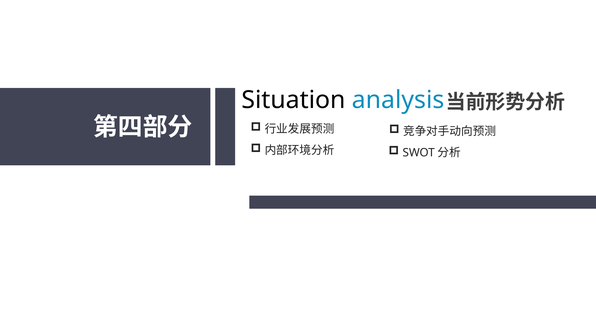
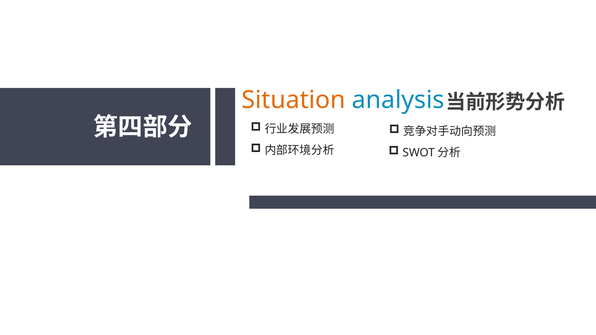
Situation colour: black -> orange (294, 100)
